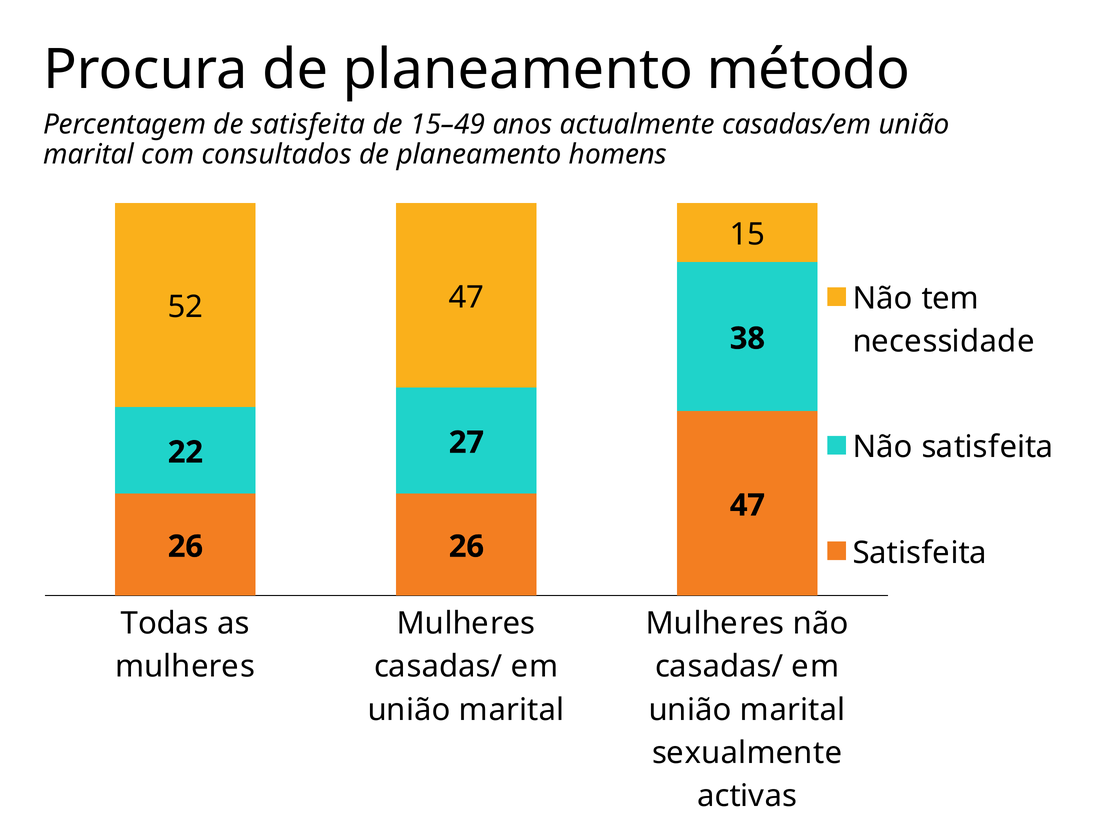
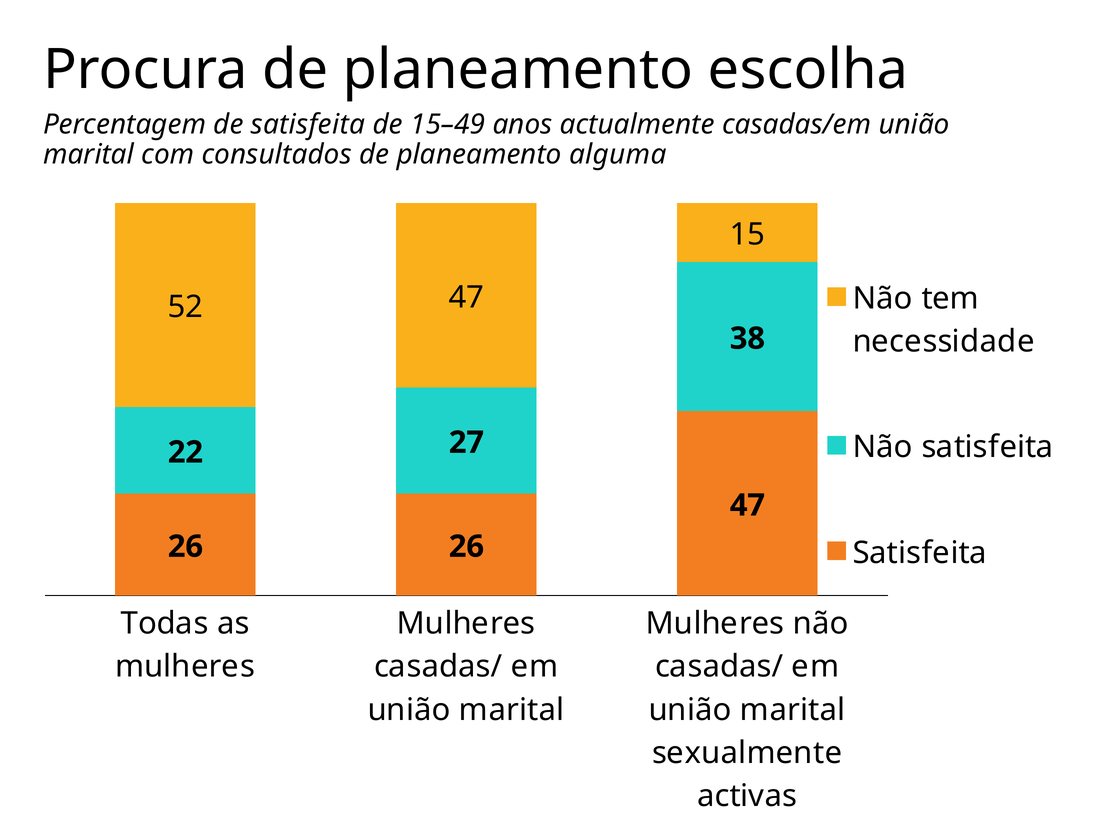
método: método -> escolha (808, 70)
homens: homens -> alguma (618, 155)
